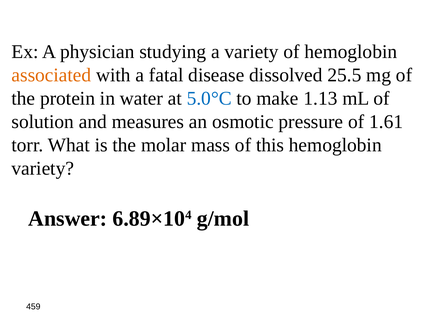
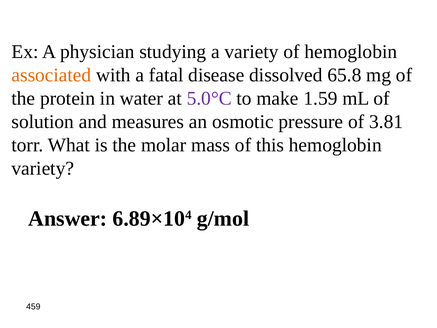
25.5: 25.5 -> 65.8 (344, 75)
5.0°C colour: blue -> purple (209, 98)
1.13: 1.13 -> 1.59 (320, 98)
1.61: 1.61 -> 3.81 (386, 122)
